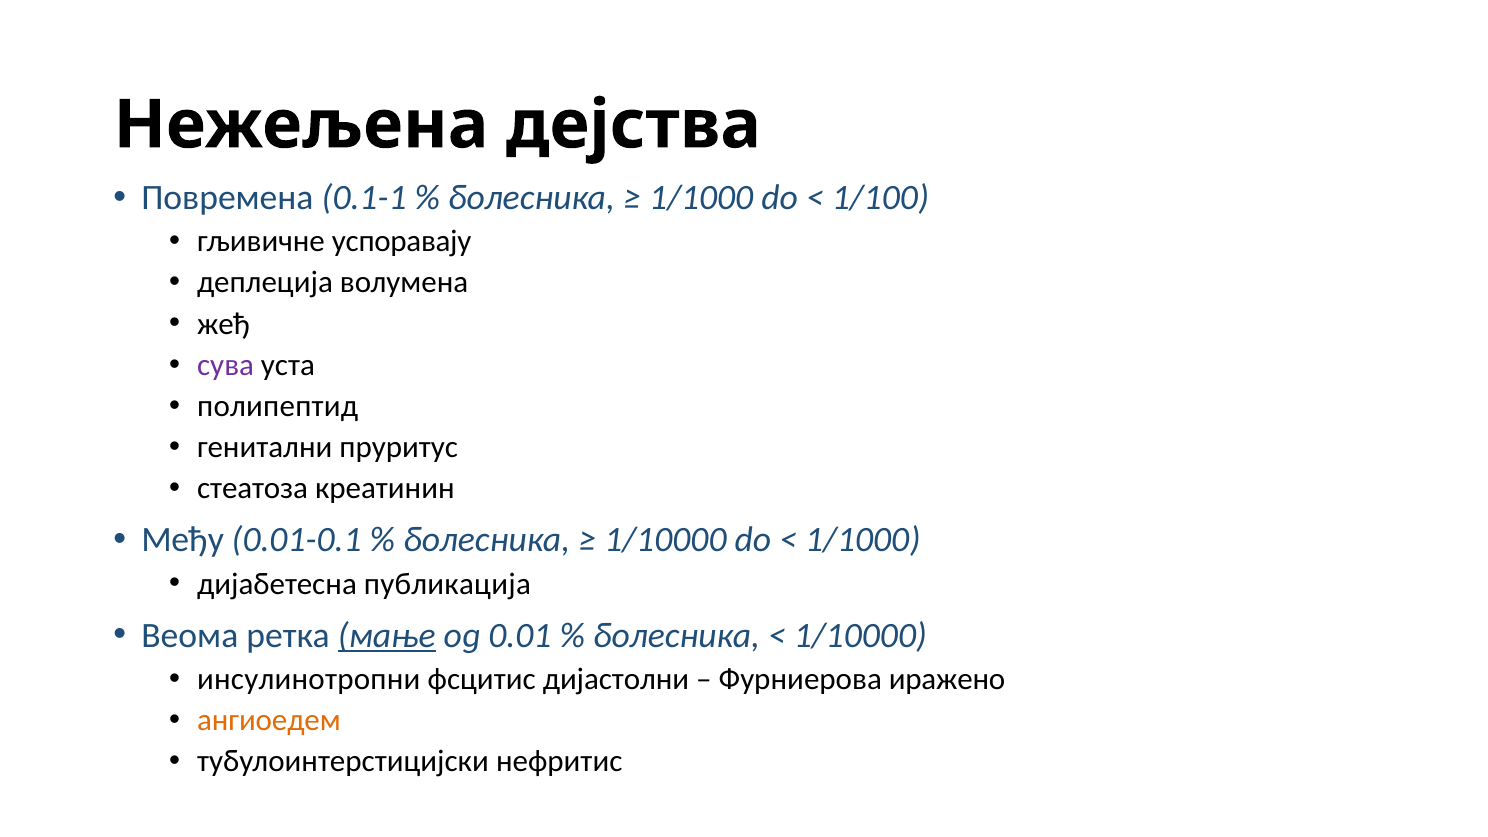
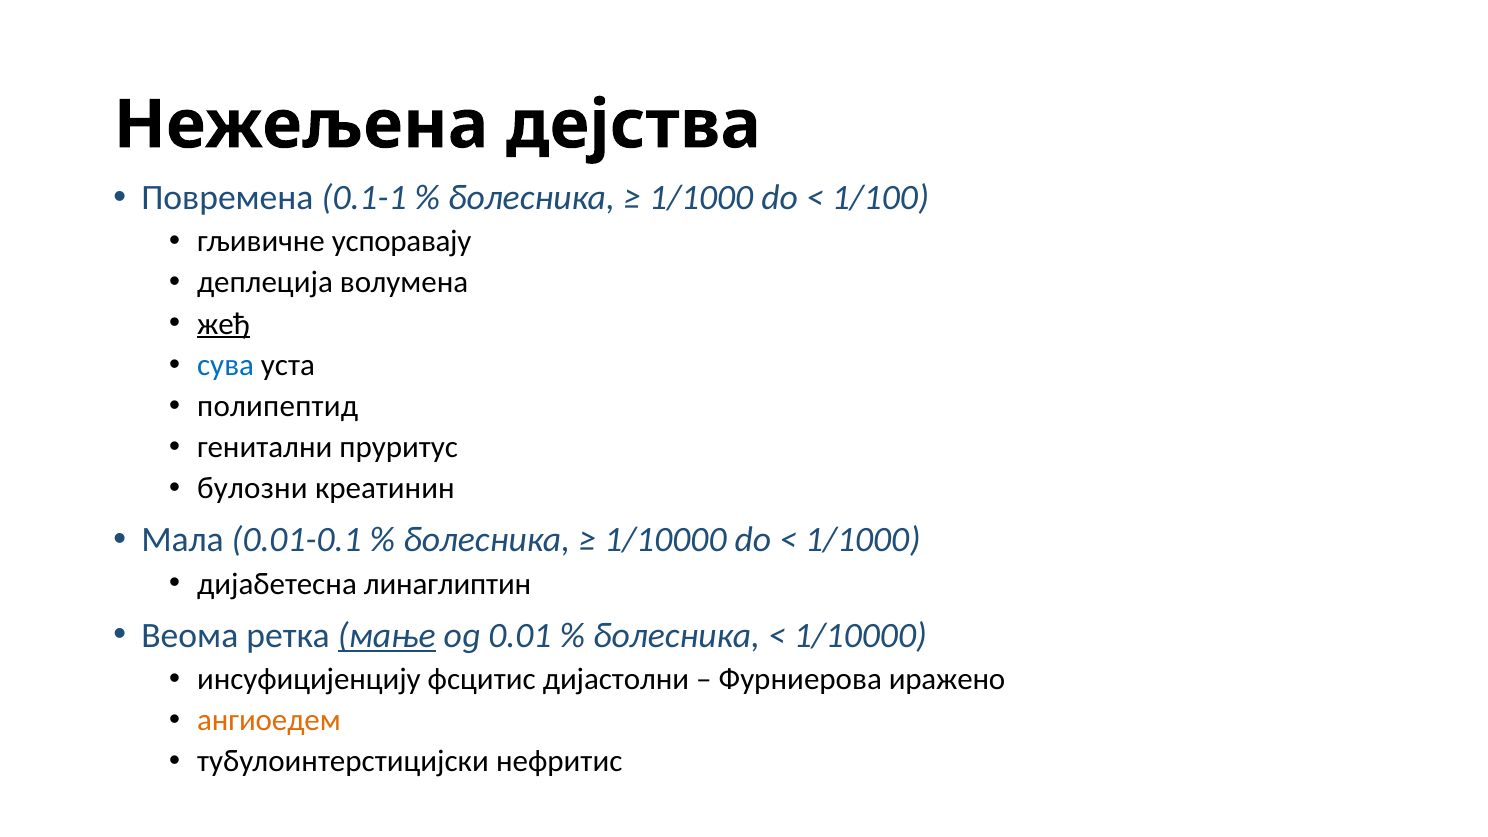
жеђ underline: none -> present (224, 324)
сува colour: purple -> blue (226, 365)
стеатоза: стеатоза -> булозни (252, 489)
Међу: Међу -> Мала (183, 540)
публикација: публикација -> линаглиптин (448, 584)
инсулинотропни: инсулинотропни -> инсуфицијенцију (309, 679)
